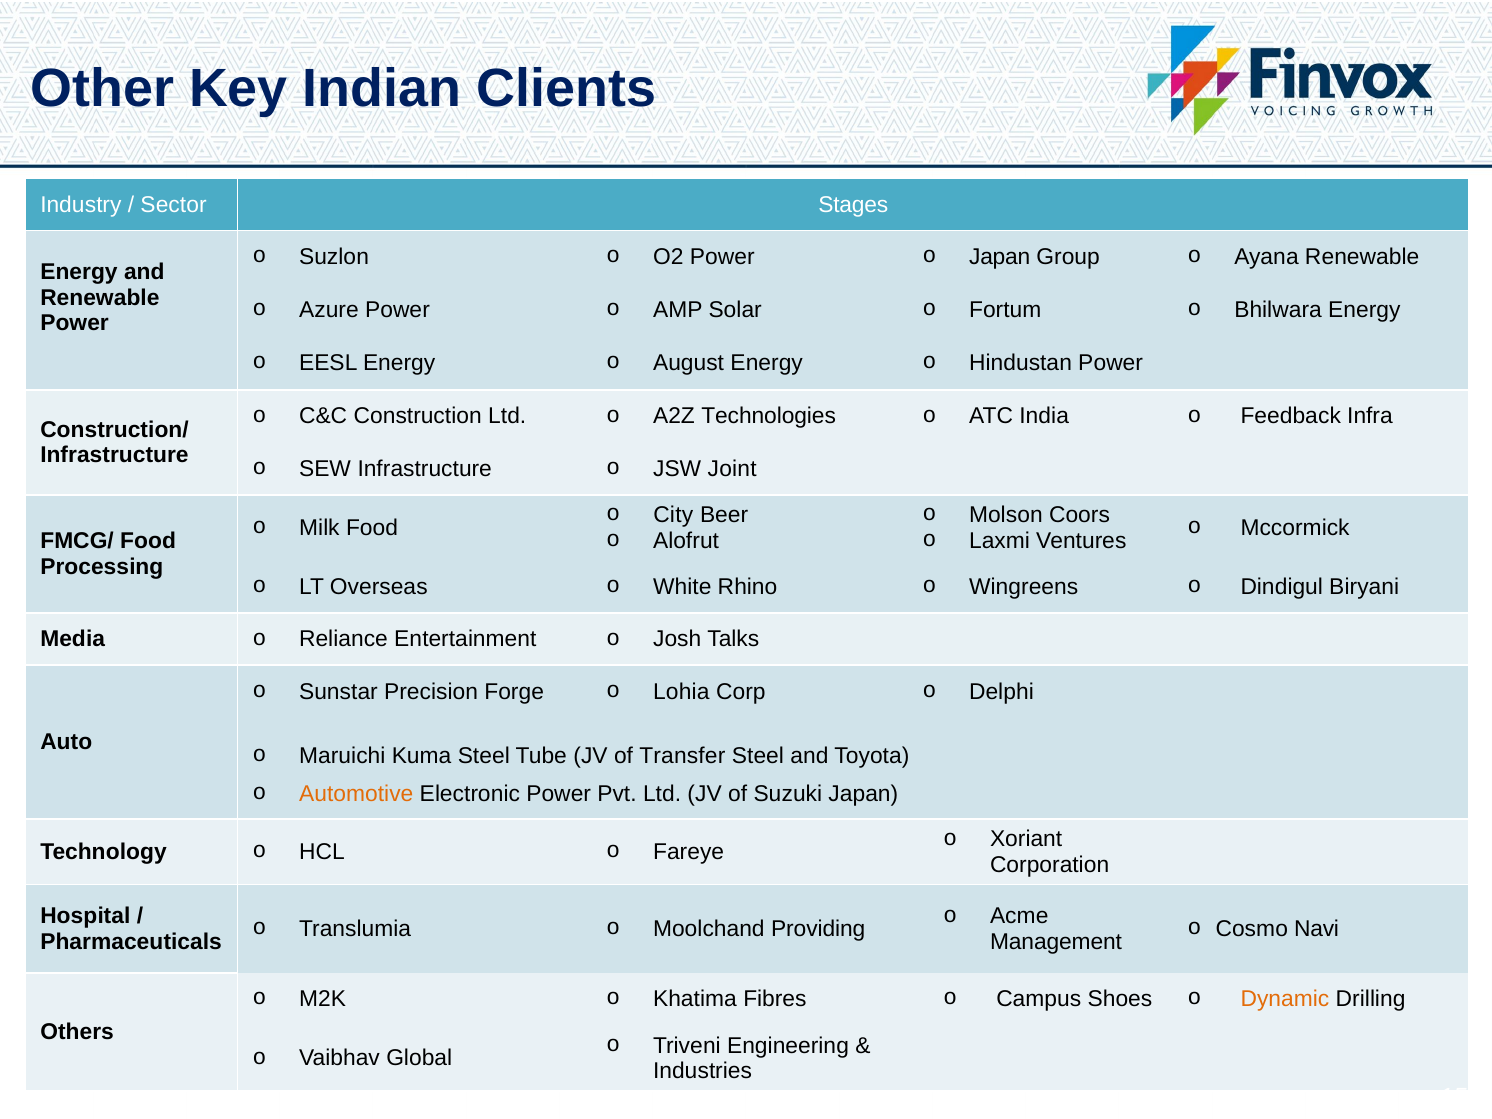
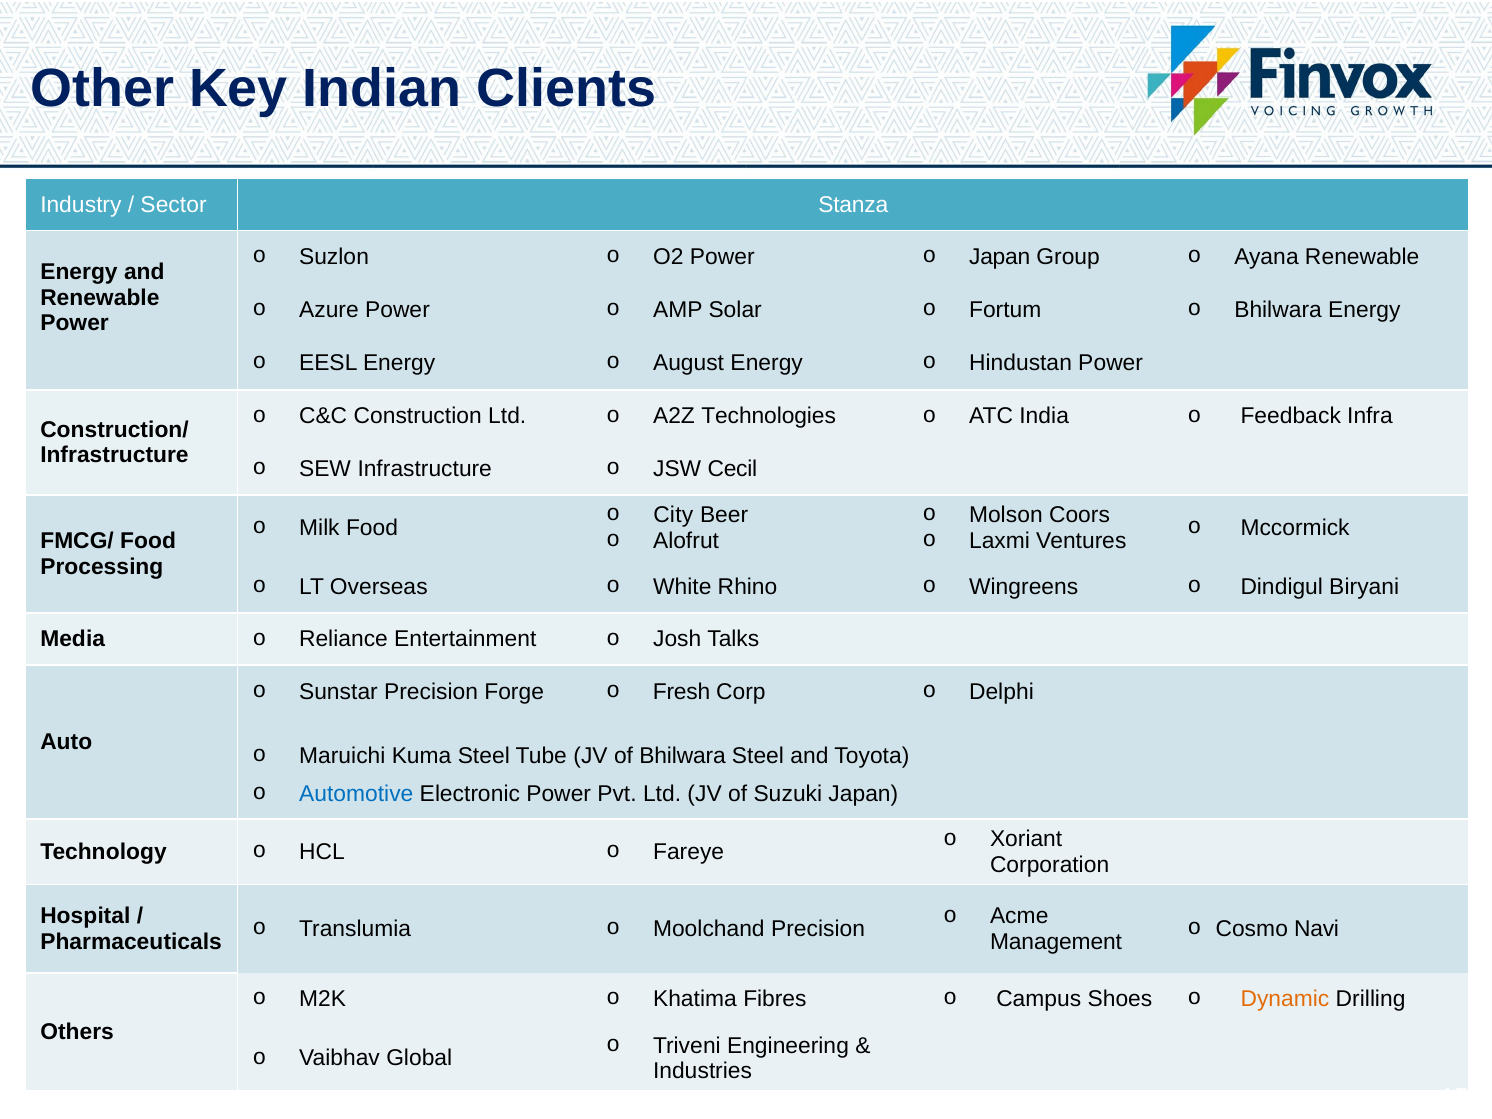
Stages: Stages -> Stanza (853, 205)
Joint: Joint -> Cecil (732, 469)
Lohia: Lohia -> Fresh (682, 692)
of Transfer: Transfer -> Bhilwara (683, 756)
Automotive colour: orange -> blue (356, 794)
Moolchand Providing: Providing -> Precision (818, 929)
